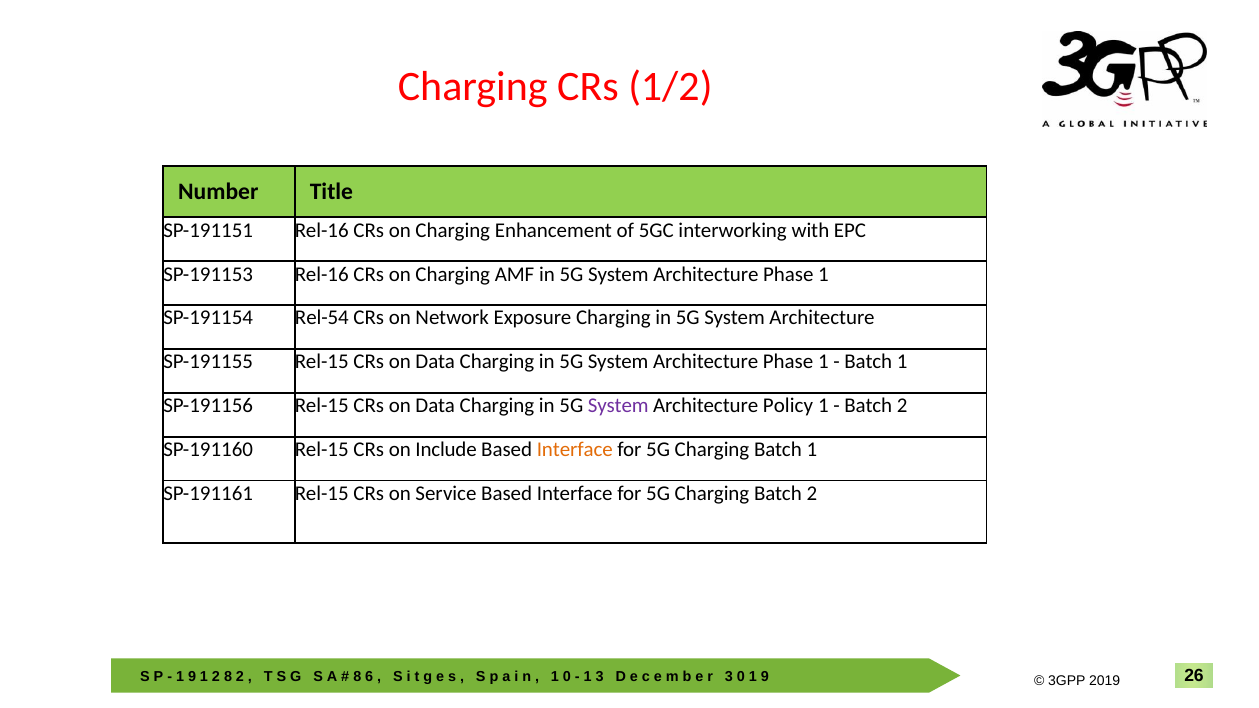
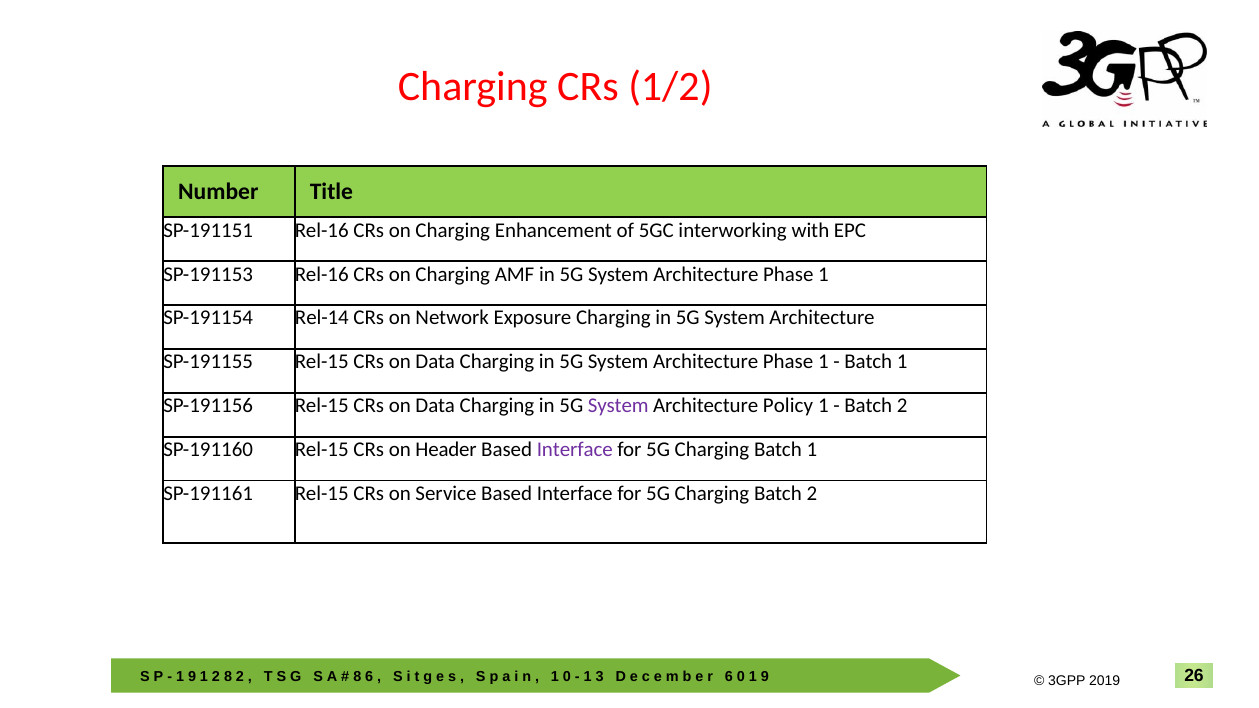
Rel-54: Rel-54 -> Rel-14 (322, 318)
Include: Include -> Header (446, 450)
Interface colour: orange -> purple (575, 450)
3: 3 -> 6 (729, 677)
